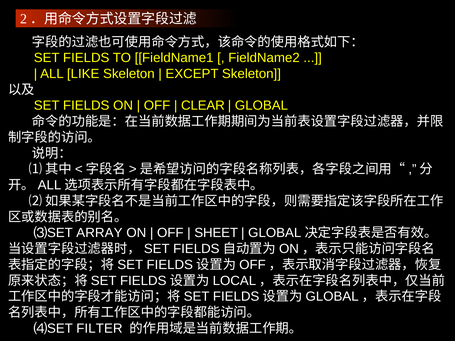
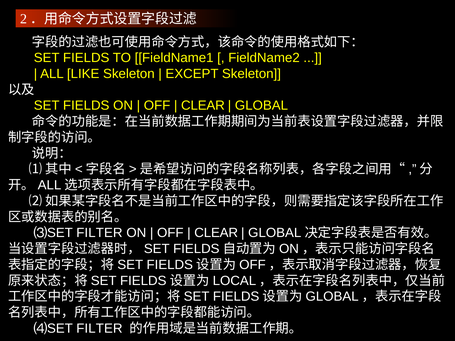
⑶SET ARRAY: ARRAY -> FILTER (99, 233)
SHEET: SHEET -> CLEAR (216, 233)
